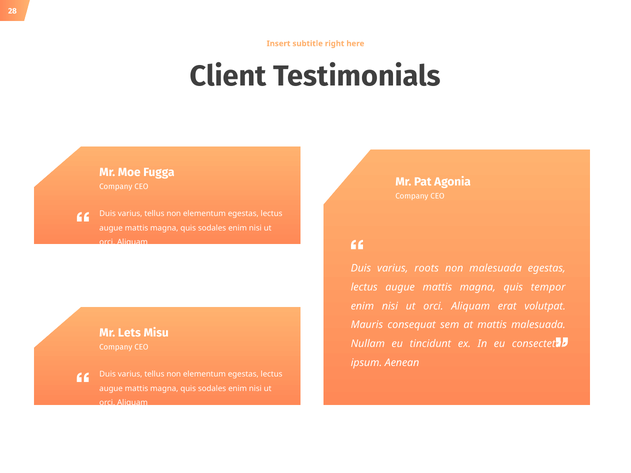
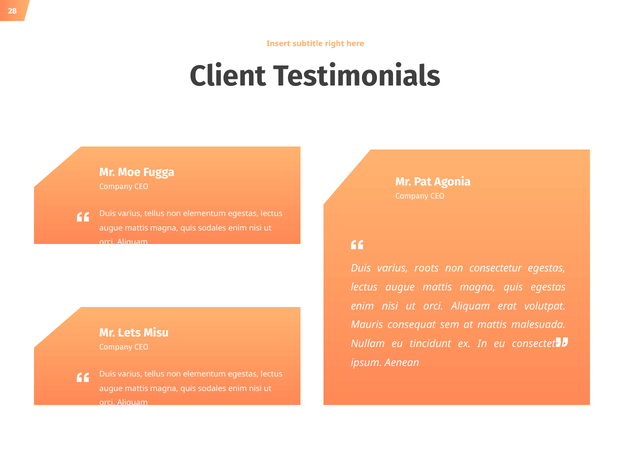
non malesuada: malesuada -> consectetur (496, 268)
quis tempor: tempor -> egestas (548, 287)
